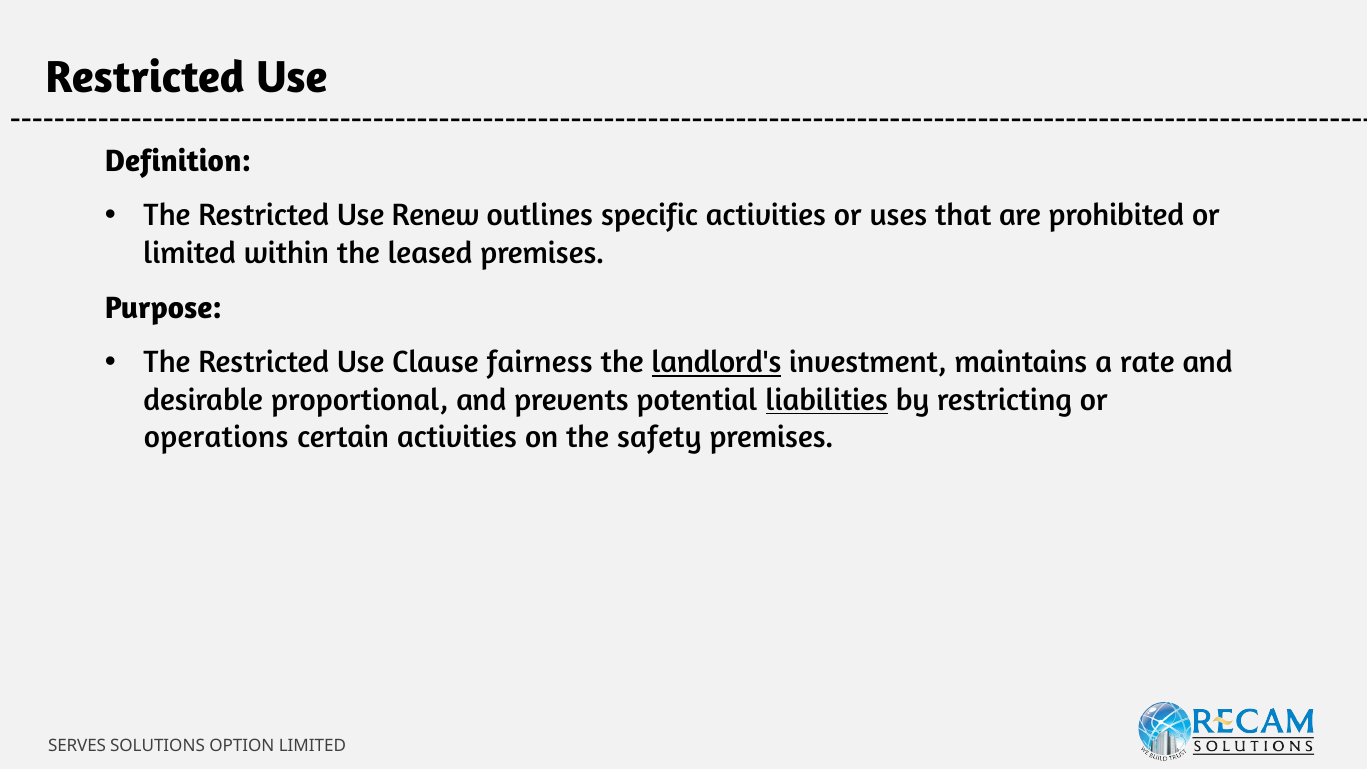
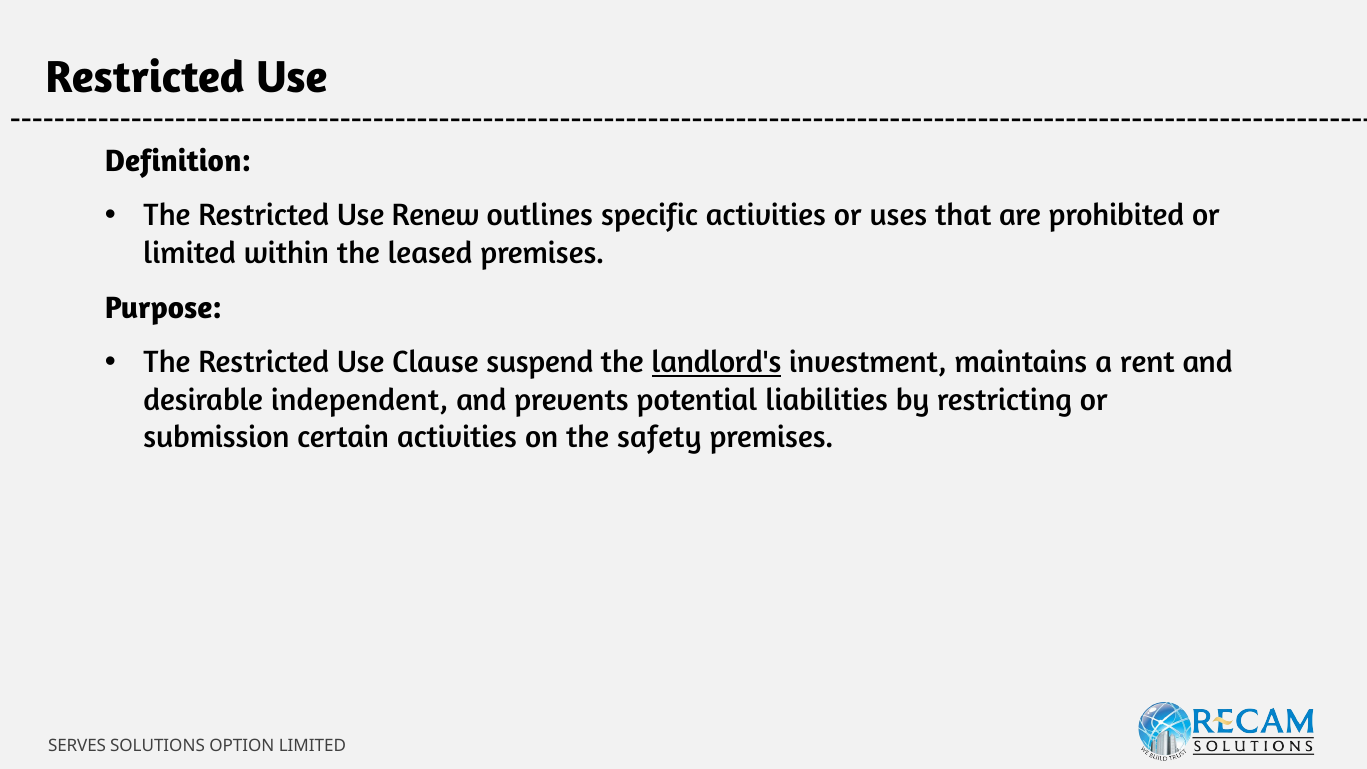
fairness: fairness -> suspend (540, 362)
rate: rate -> rent (1147, 362)
proportional: proportional -> independent (360, 400)
liabilities underline: present -> none (827, 400)
operations: operations -> submission (216, 438)
